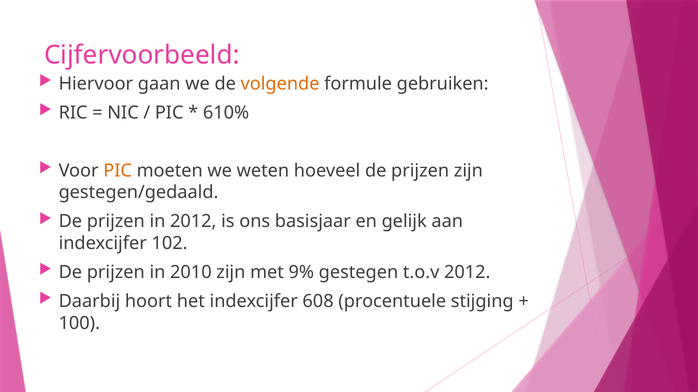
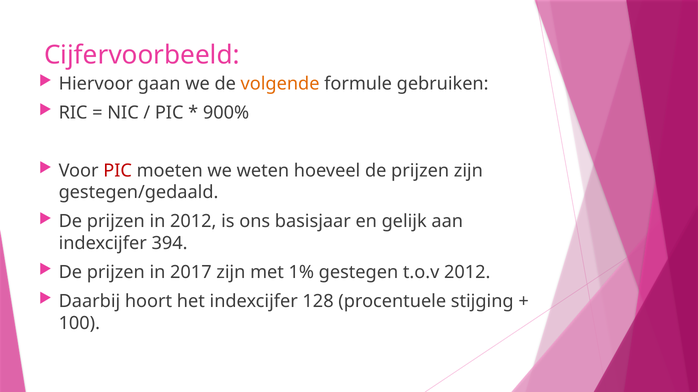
610%: 610% -> 900% (226, 113)
PIC colour: orange -> red (118, 171)
102: 102 -> 394 (170, 244)
2010: 2010 -> 2017 (191, 273)
9%: 9% -> 1% (301, 273)
608: 608 -> 128 (318, 302)
